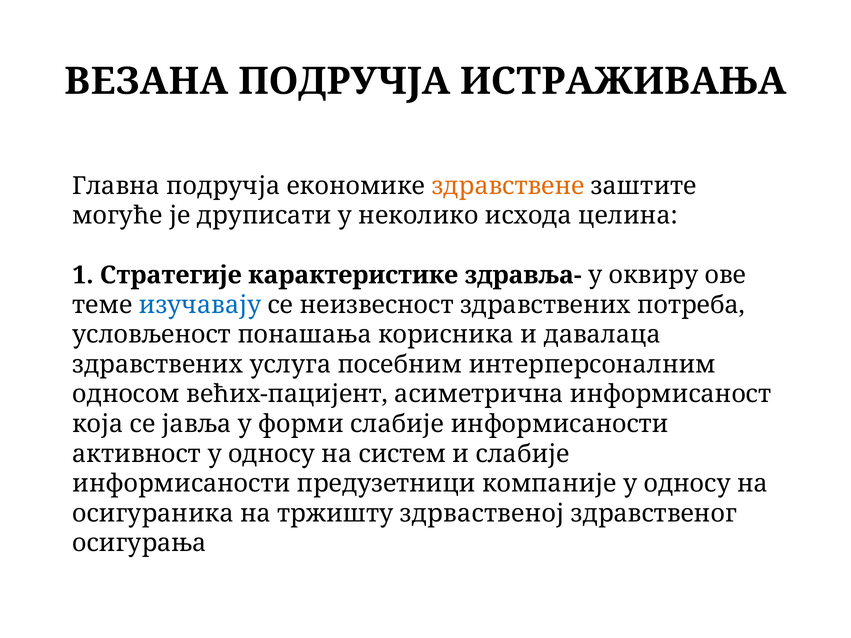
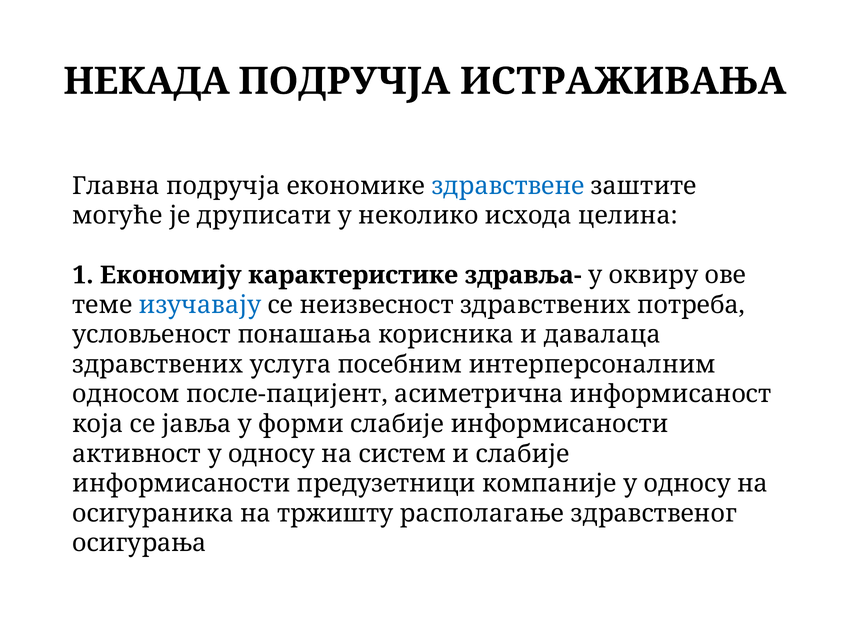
ВЕЗАНА: ВЕЗАНА -> НЕКАДА (147, 81)
здравствене colour: orange -> blue (508, 186)
Стратегије: Стратегије -> Економију (171, 275)
већих-пацијент: већих-пацијент -> после-пацијент (287, 394)
здрваственој: здрваственој -> располагање (482, 514)
